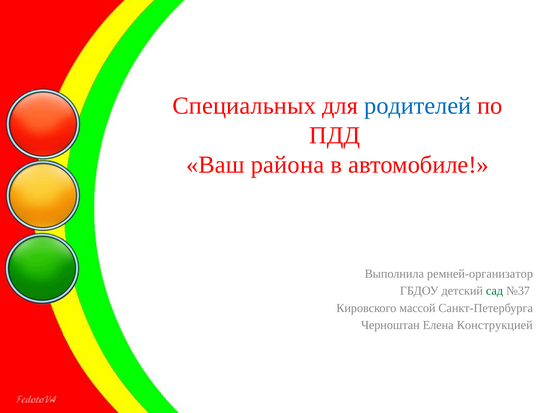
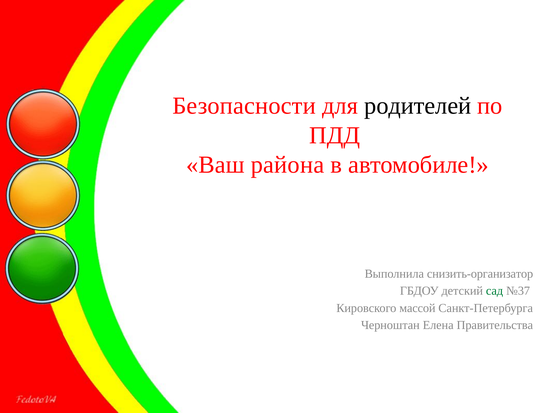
Специальных: Специальных -> Безопасности (244, 106)
родителей colour: blue -> black (418, 106)
ремней-организатор: ремней-организатор -> снизить-организатор (480, 273)
Конструкцией: Конструкцией -> Правительства (495, 325)
